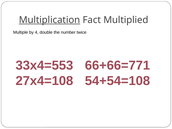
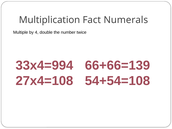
Multiplication underline: present -> none (50, 20)
Multiplied: Multiplied -> Numerals (126, 20)
33x4=553: 33x4=553 -> 33x4=994 (44, 65)
66+66=771: 66+66=771 -> 66+66=139 (117, 65)
